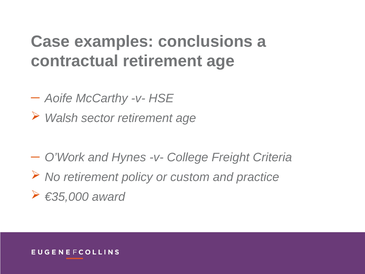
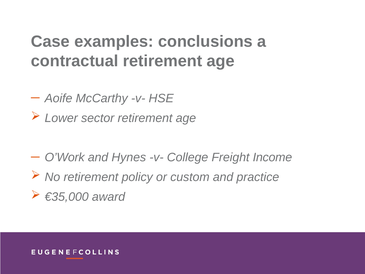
Walsh: Walsh -> Lower (61, 118)
Criteria: Criteria -> Income (272, 157)
